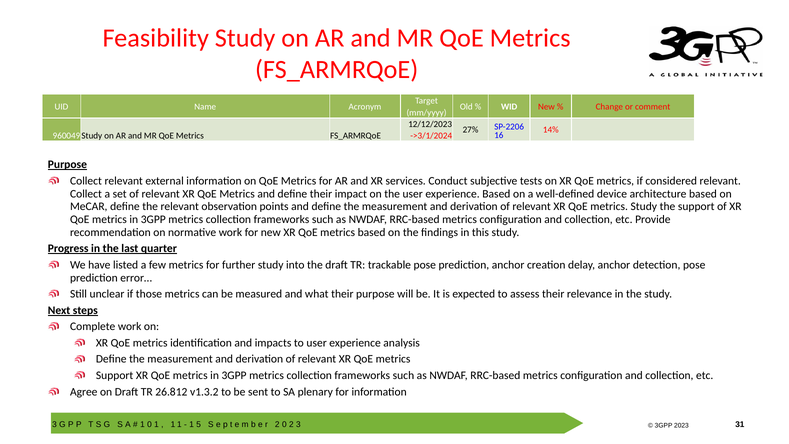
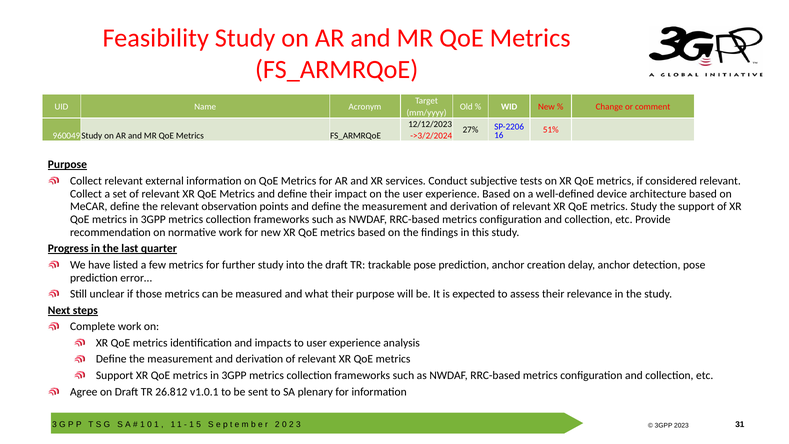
14%: 14% -> 51% (551, 130)
->3/1/2024: ->3/1/2024 -> ->3/2/2024 (431, 135)
v1.3.2: v1.3.2 -> v1.0.1 (204, 392)
